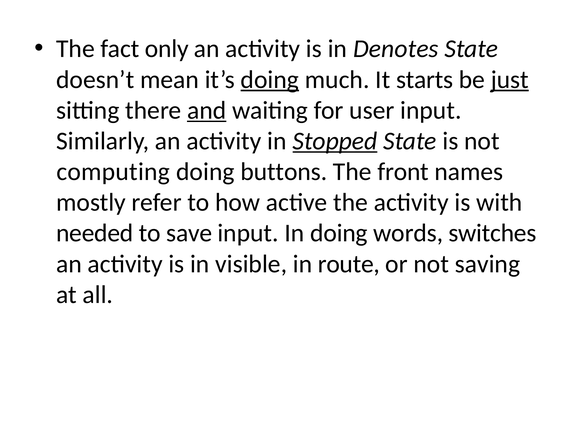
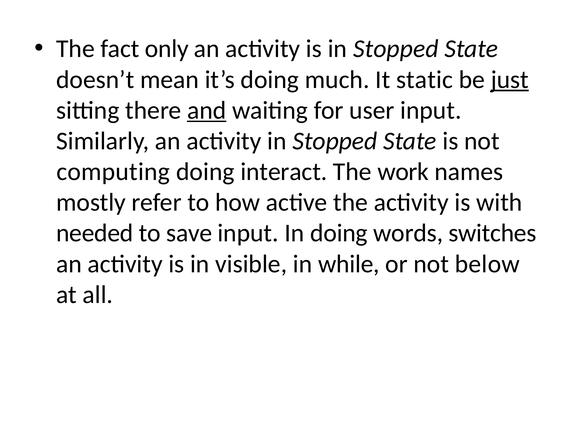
is in Denotes: Denotes -> Stopped (396, 49)
doing underline: present -> none (270, 80)
starts: starts -> static (424, 80)
Stopped underline: present -> none (335, 141)
buttons: buttons -> interact (284, 172)
front: front -> work (403, 172)
route: route -> while (349, 264)
saving: saving -> below (487, 264)
